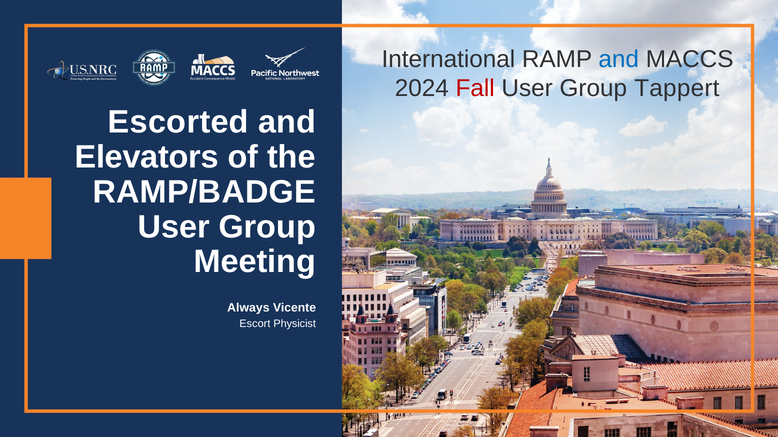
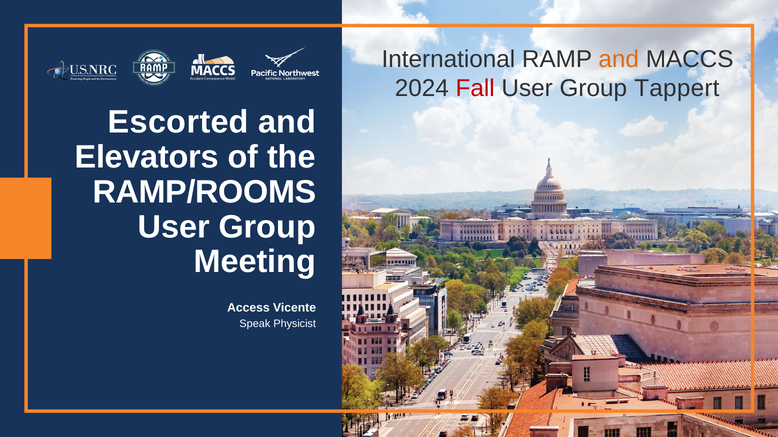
and colour: blue -> orange (619, 59)
RAMP/BADGE: RAMP/BADGE -> RAMP/ROOMS (204, 192)
Always: Always -> Access (248, 308)
Escort: Escort -> Speak (255, 324)
